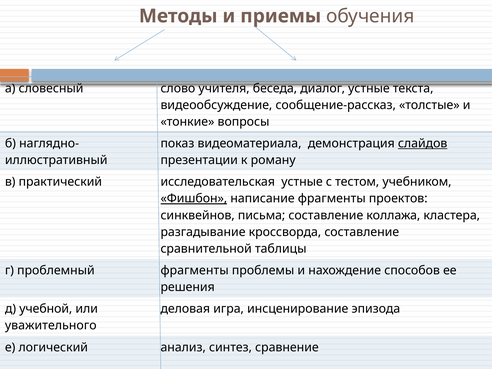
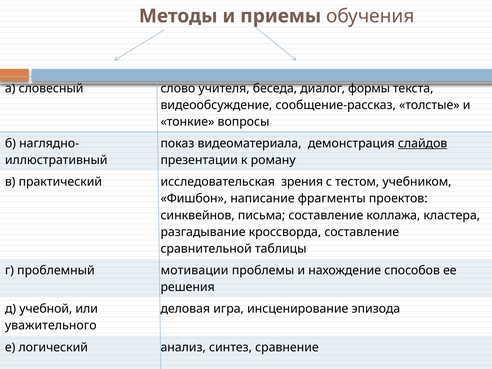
диалог устные: устные -> формы (369, 88)
исследовательская устные: устные -> зрения (302, 182)
Фишбон underline: present -> none (194, 199)
проблемный фрагменты: фрагменты -> мотивации (195, 270)
